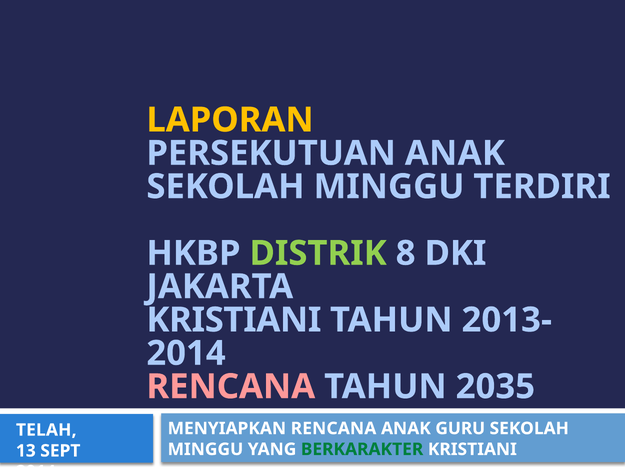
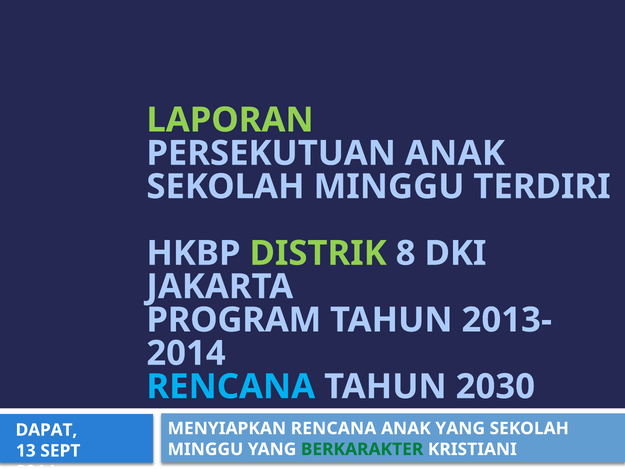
LAPORAN colour: yellow -> light green (230, 120)
KRISTIANI: KRISTIANI -> PROGRAM (234, 320)
RENCANA colour: pink -> light blue (231, 386)
2035: 2035 -> 2030 (495, 386)
ANAK GURU: GURU -> YANG (460, 428)
TELAH: TELAH -> DAPAT (46, 430)
